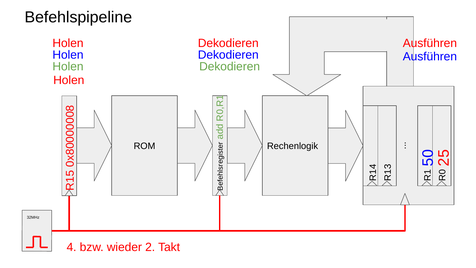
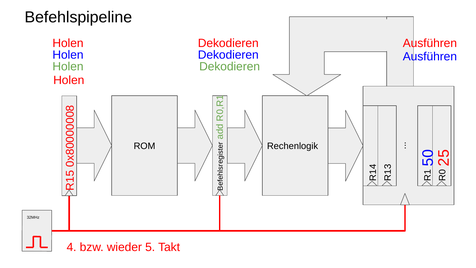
wieder 2: 2 -> 5 (150, 247)
